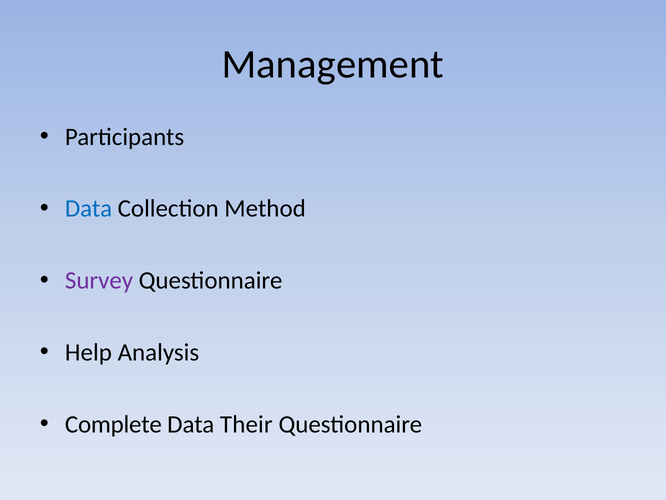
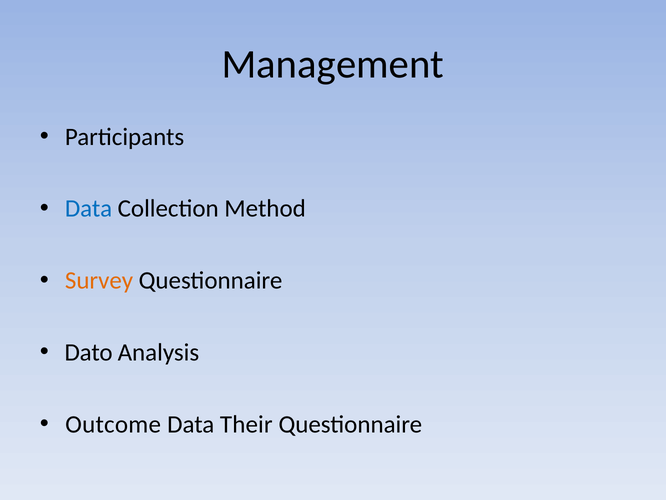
Survey colour: purple -> orange (99, 280)
Help: Help -> Dato (89, 352)
Complete: Complete -> Outcome (113, 424)
